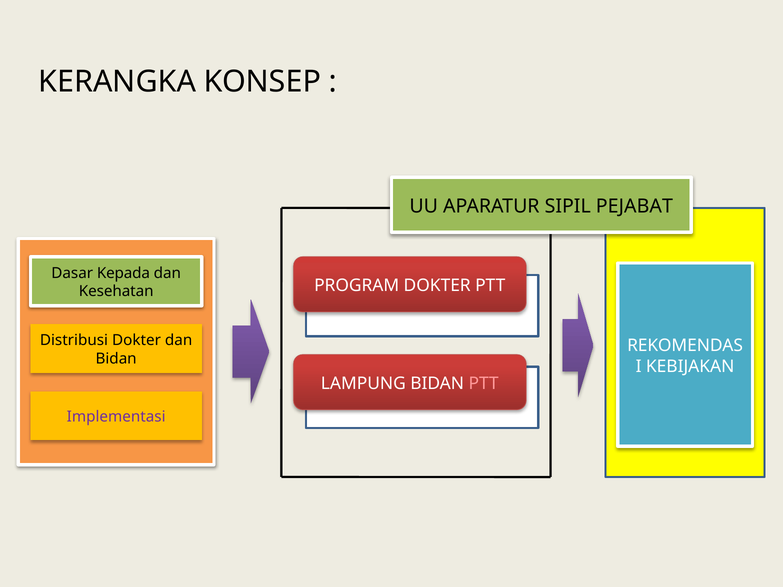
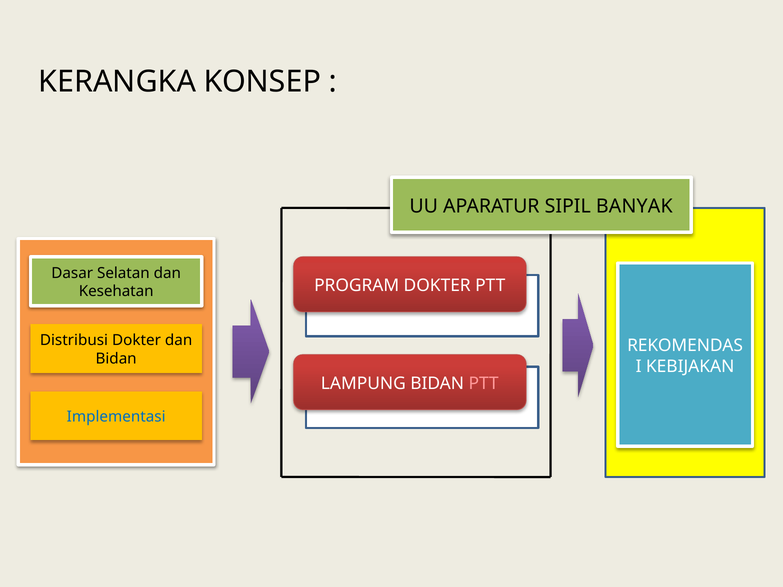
PEJABAT: PEJABAT -> BANYAK (634, 206)
Kepada: Kepada -> Selatan (123, 273)
Implementasi colour: purple -> blue (116, 417)
